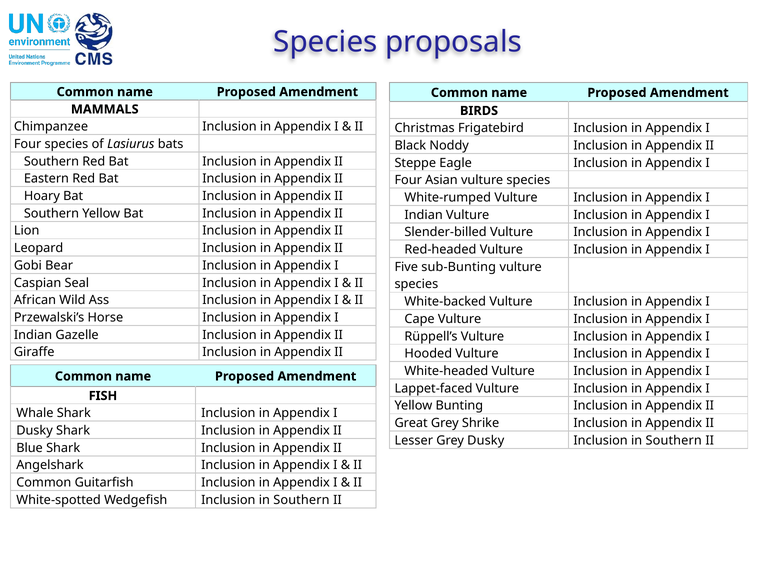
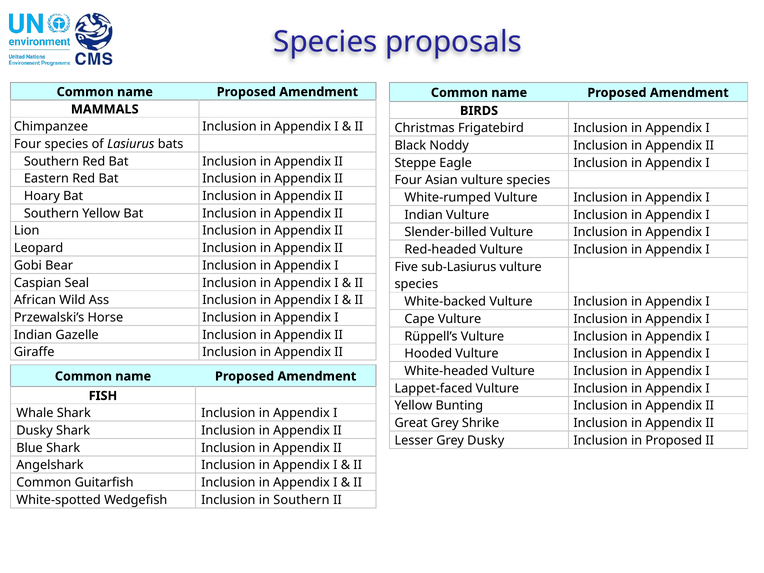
sub-Bunting: sub-Bunting -> sub-Lasiurus (459, 267)
Southern: Southern -> Proposed (674, 440)
